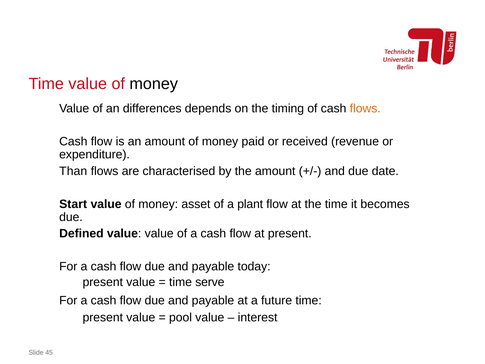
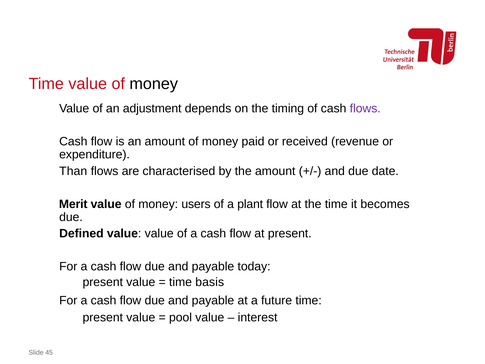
differences: differences -> adjustment (152, 109)
flows colour: orange -> purple (365, 109)
Start: Start -> Merit (73, 204)
asset: asset -> users (196, 204)
serve: serve -> basis (210, 282)
